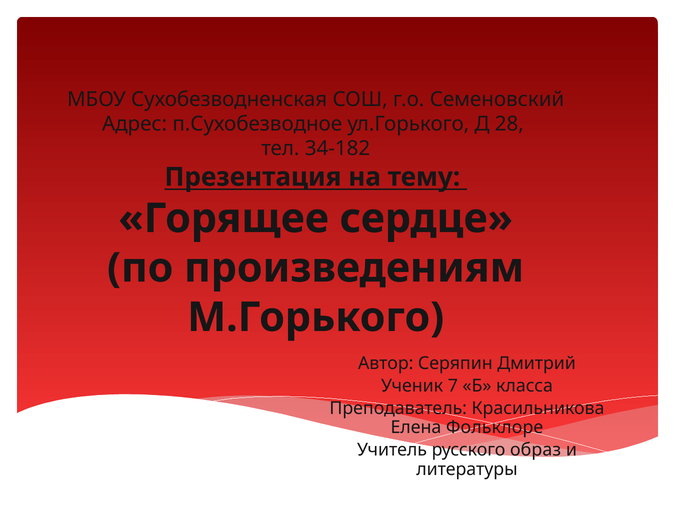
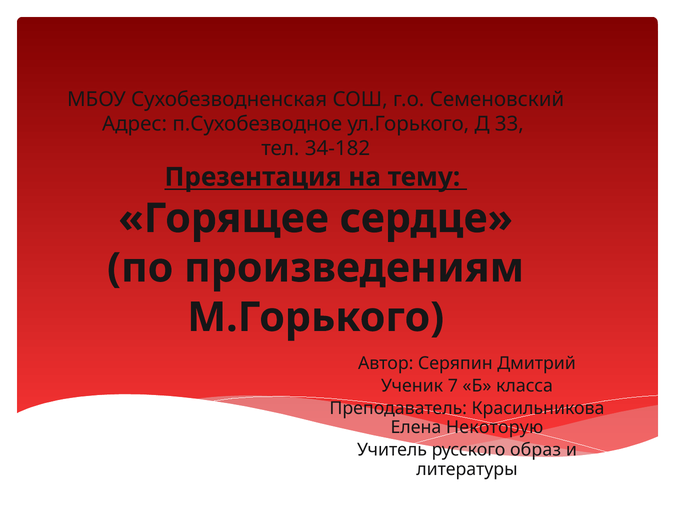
28: 28 -> 33 (509, 124)
Фольклоре: Фольклоре -> Некоторую (495, 428)
